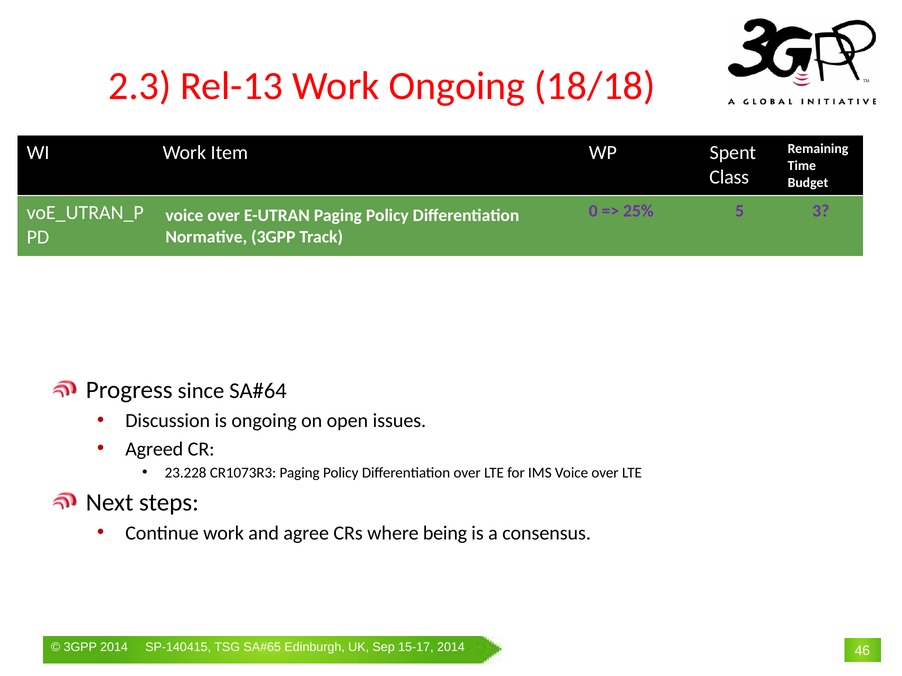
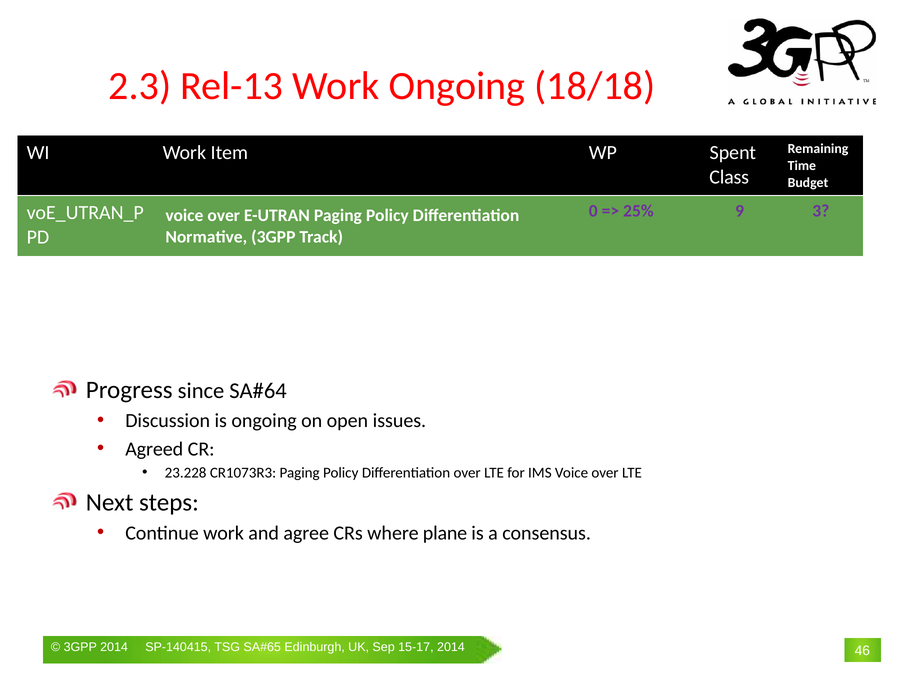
5: 5 -> 9 (740, 211)
being: being -> plane (445, 533)
